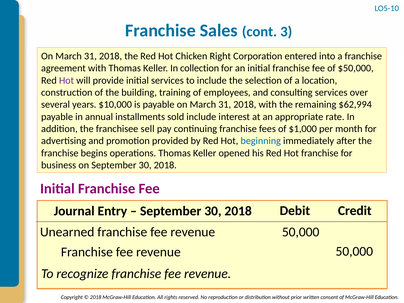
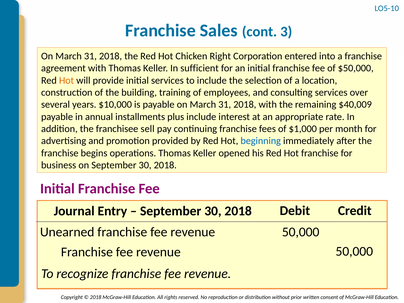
collection: collection -> sufficient (200, 68)
Hot colour: purple -> orange (67, 80)
$62,994: $62,994 -> $40,009 (355, 105)
sold: sold -> plus (176, 117)
